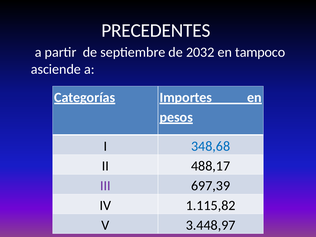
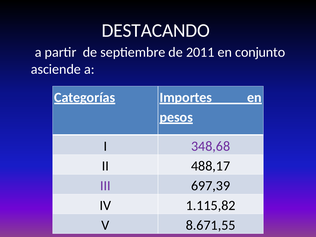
PRECEDENTES: PRECEDENTES -> DESTACANDO (156, 31)
2032: 2032 -> 2011 (200, 52)
tampoco: tampoco -> conjunto (260, 52)
348,68 colour: blue -> purple (211, 146)
3.448,97: 3.448,97 -> 8.671,55 (211, 225)
